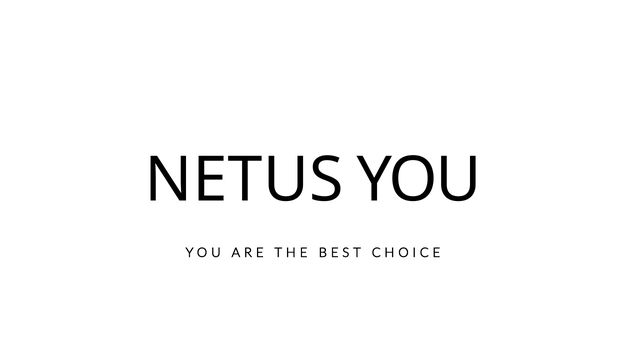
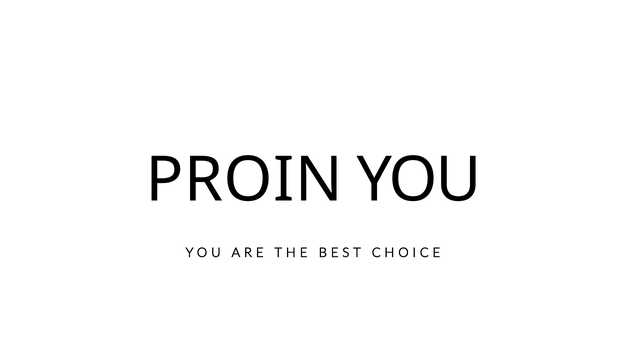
NETUS: NETUS -> PROIN (244, 180)
